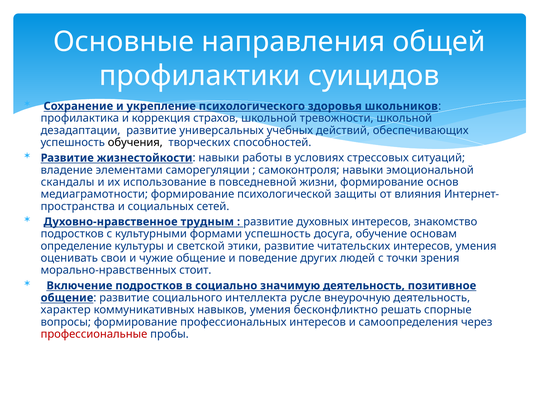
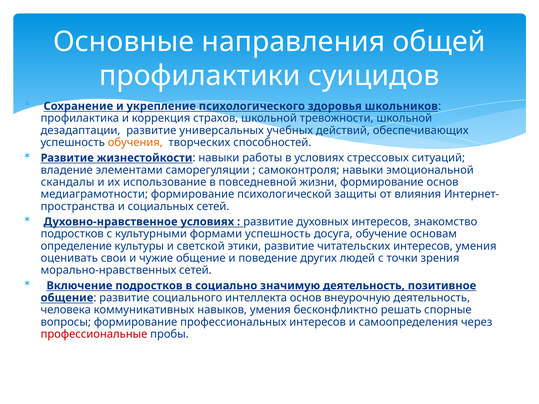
обучения colour: black -> orange (135, 143)
Духовно-нравственное трудным: трудным -> условиях (207, 222)
морально-нравственных стоит: стоит -> сетей (195, 270)
интеллекта русле: русле -> основ (306, 298)
характер: характер -> человека (66, 310)
